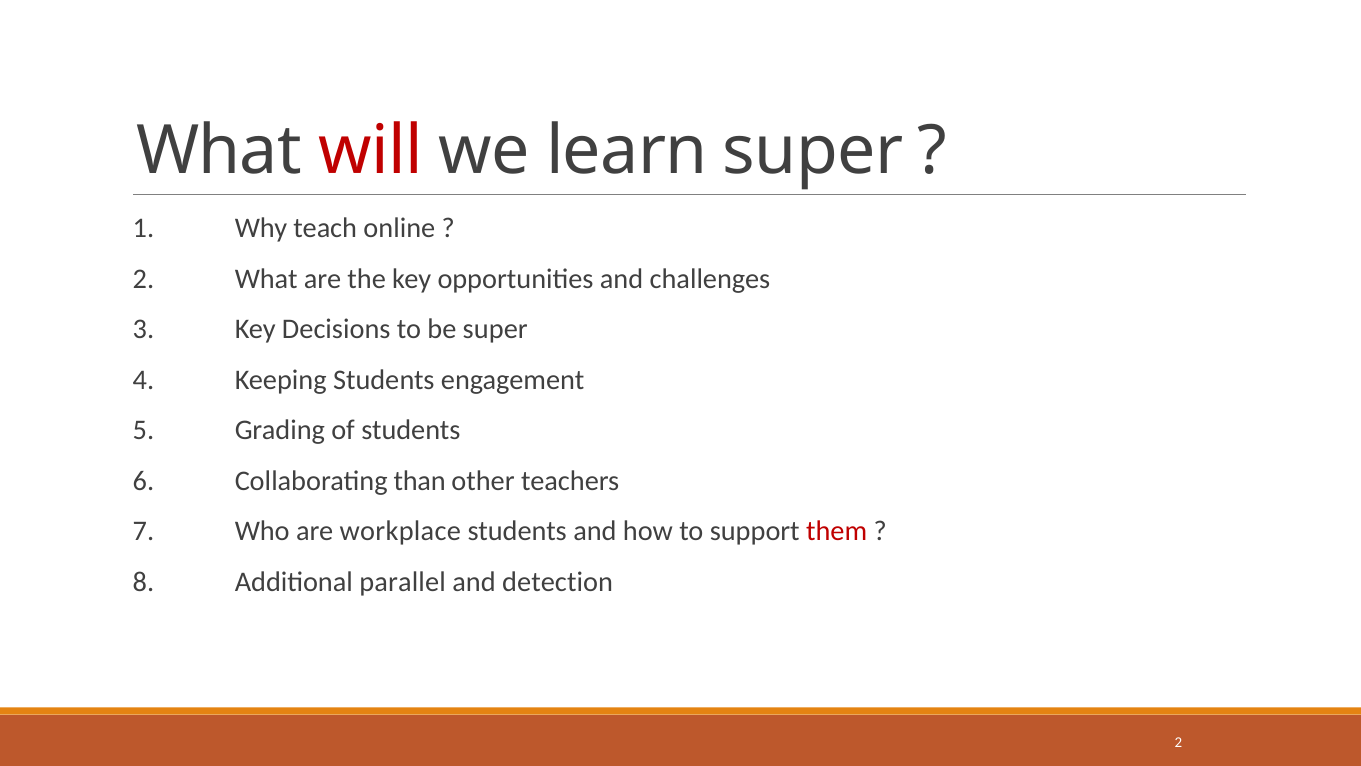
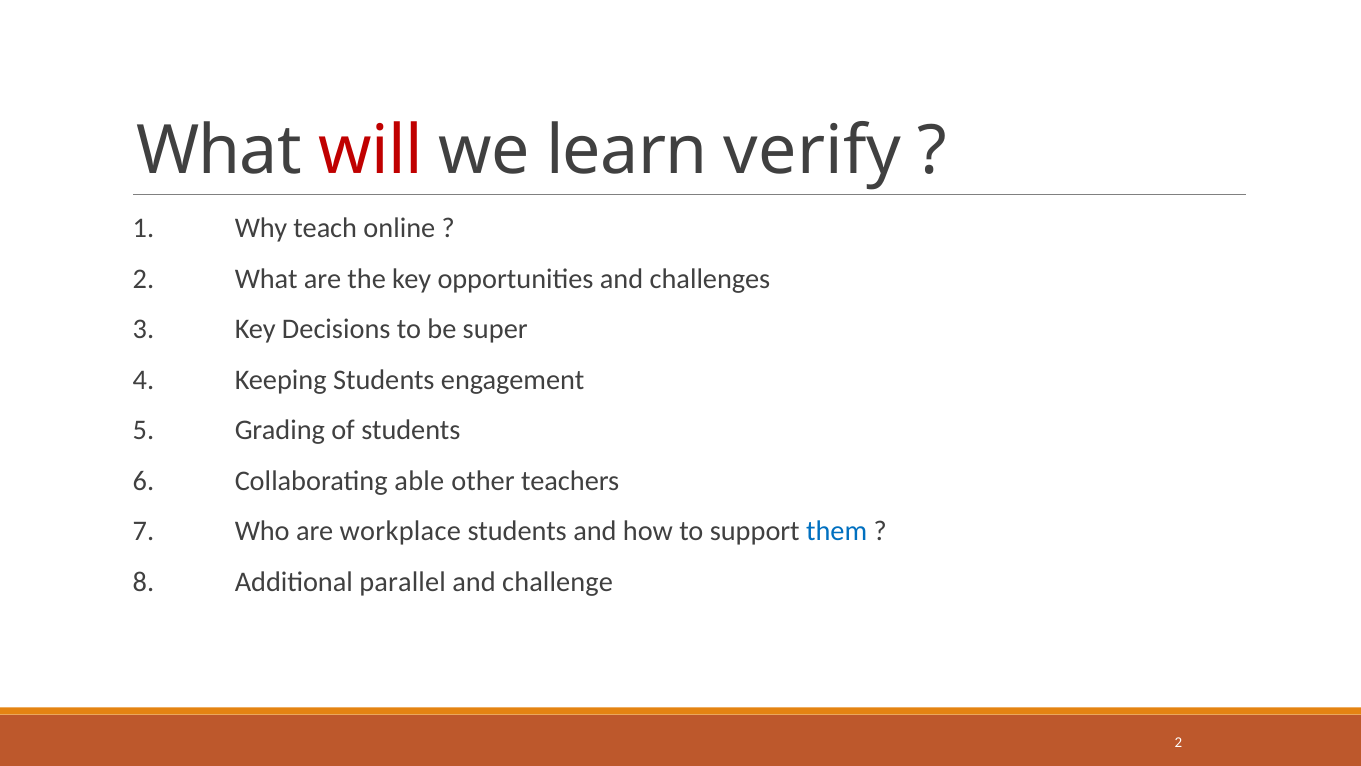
learn super: super -> verify (813, 151)
than: than -> able (419, 481)
them colour: red -> blue (837, 531)
detection: detection -> challenge (558, 582)
